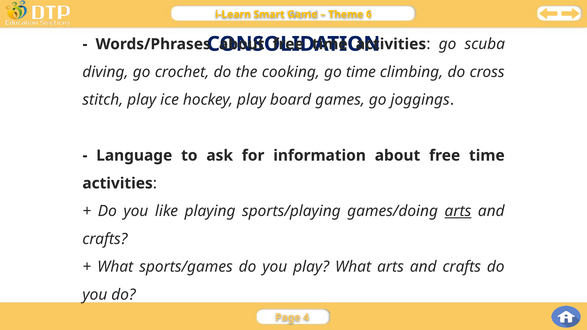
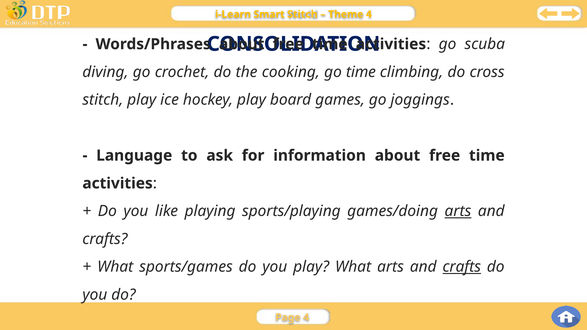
Smart Game: Game -> Stitch (302, 14)
Theme 6: 6 -> 4 (369, 14)
crafts underline: none -> present (462, 267)
